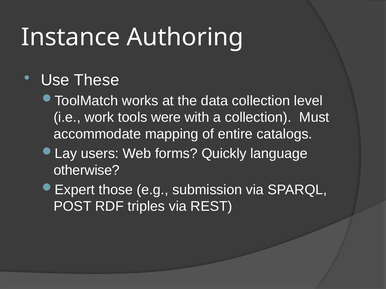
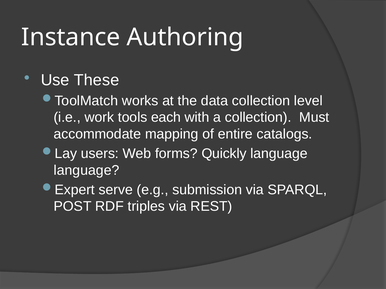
were: were -> each (166, 118)
otherwise: otherwise -> language (86, 171)
those: those -> serve (116, 190)
